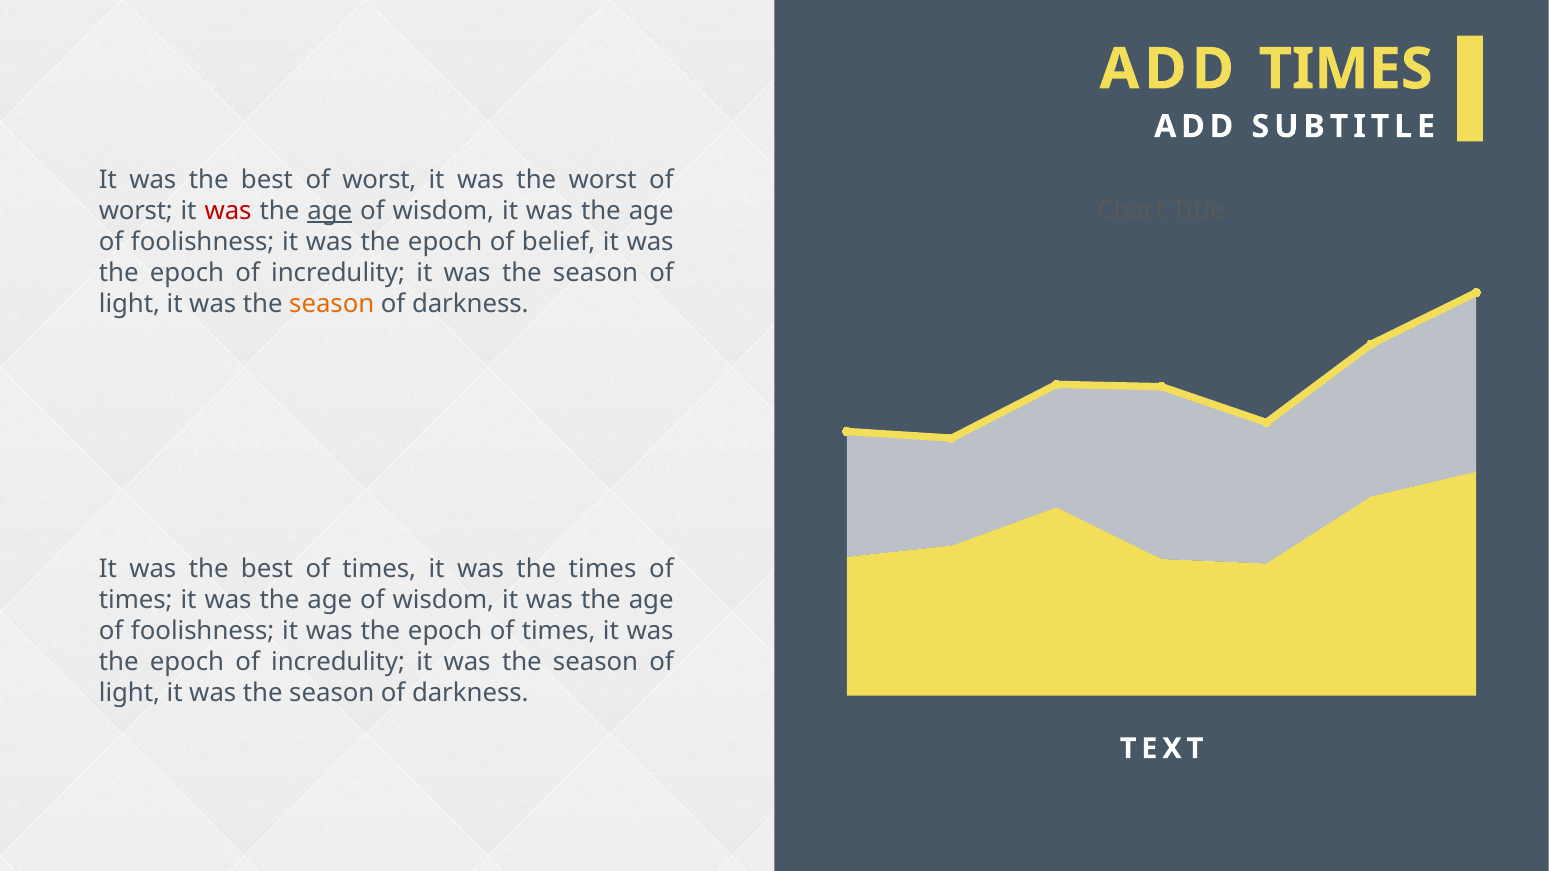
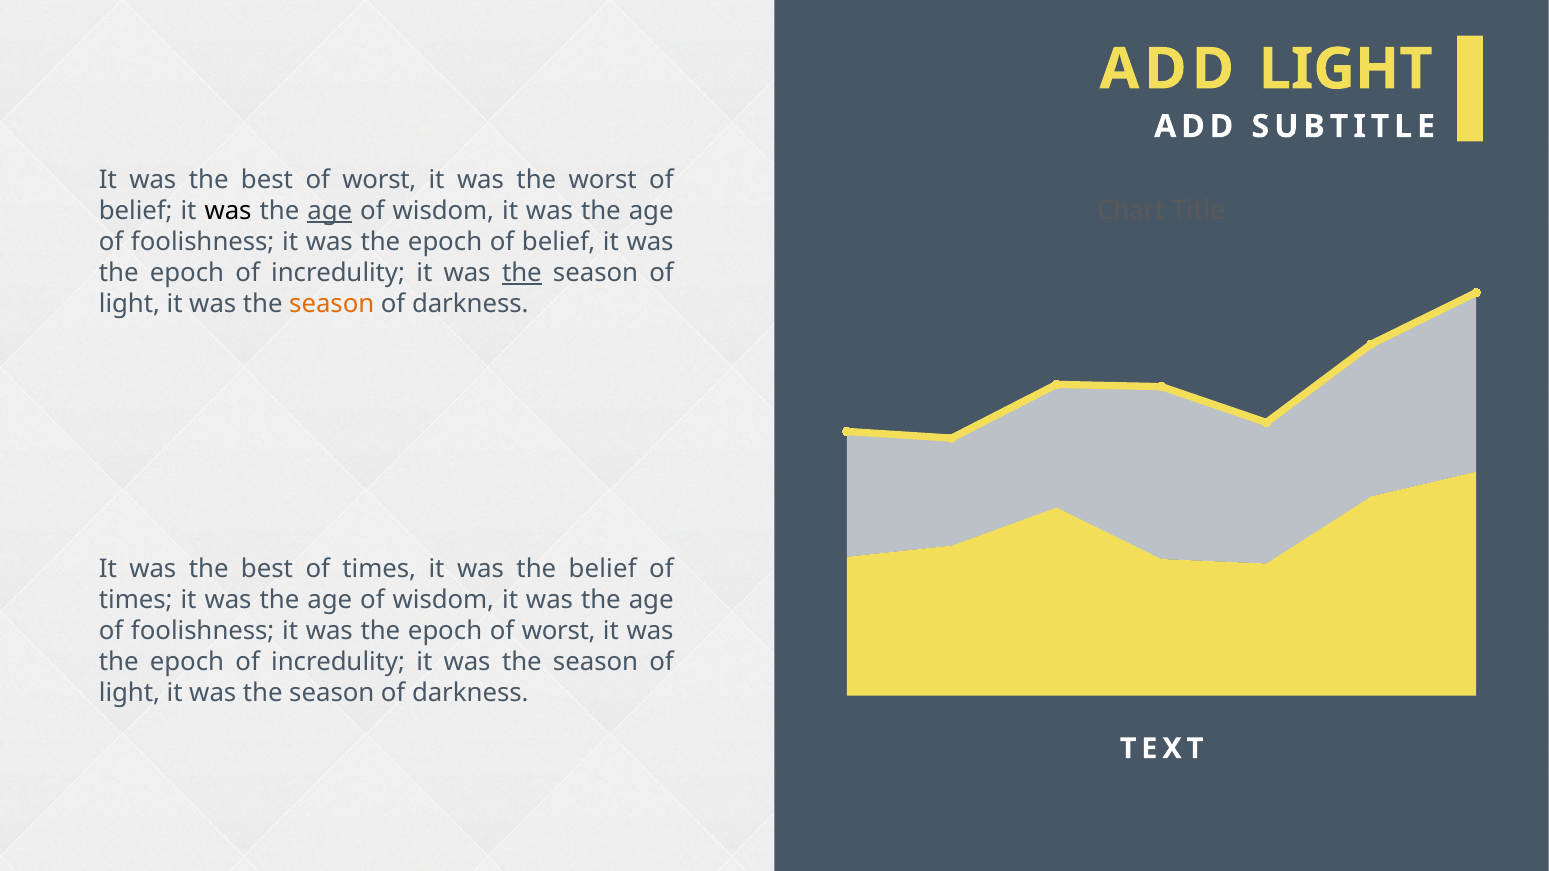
ADD TIMES: TIMES -> LIGHT (1346, 69)
worst: worst -> belief (136, 211)
was colour: red -> black (228, 211)
the underline: none -> present (522, 273)
the times: times -> belief (603, 569)
epoch of times: times -> worst (559, 631)
